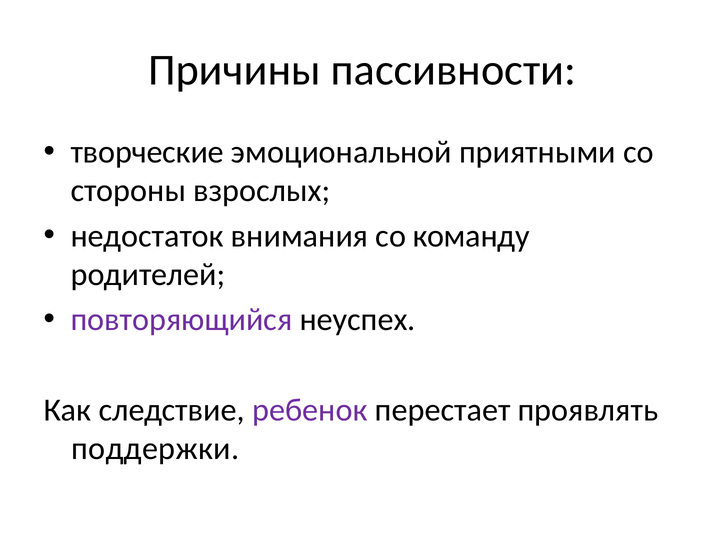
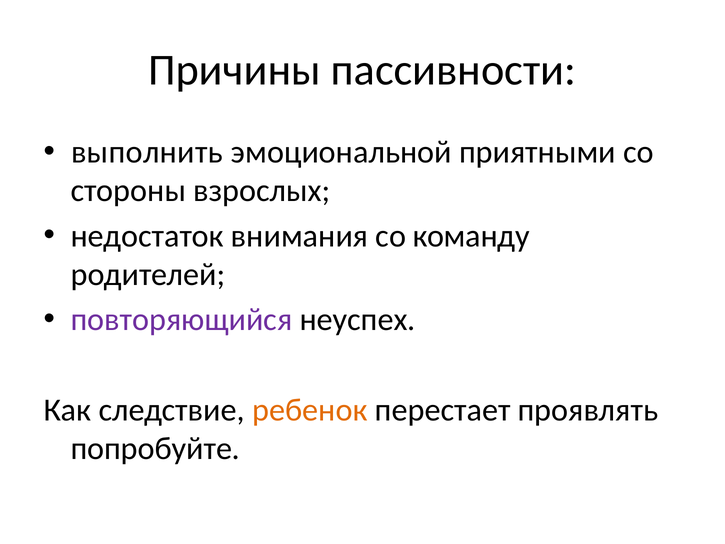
творческие: творческие -> выполнить (147, 152)
ребенок colour: purple -> orange (310, 410)
поддержки: поддержки -> попробуйте (155, 449)
